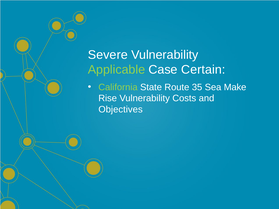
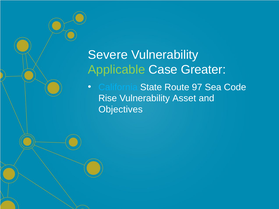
Certain: Certain -> Greater (203, 70)
California colour: light green -> light blue (118, 87)
35: 35 -> 97 (197, 87)
Make: Make -> Code (235, 87)
Costs: Costs -> Asset (184, 98)
